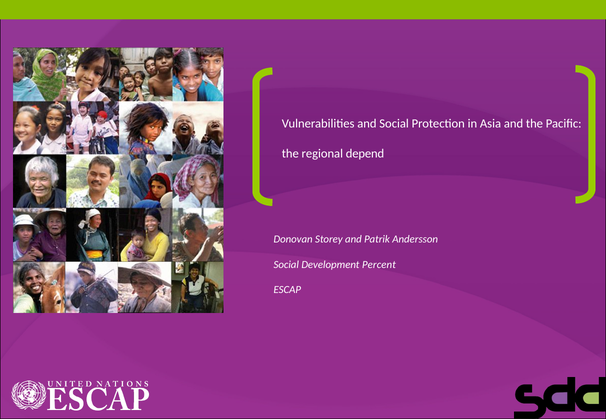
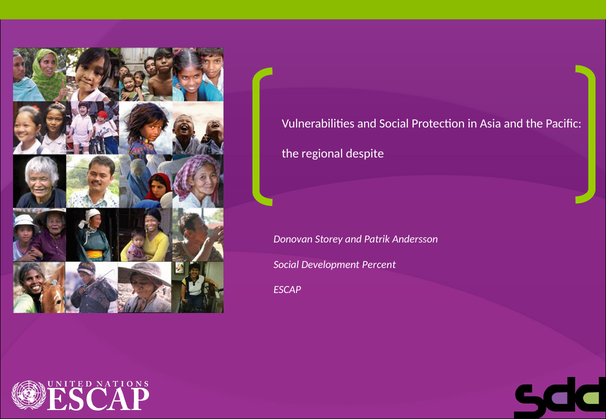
depend: depend -> despite (365, 154)
